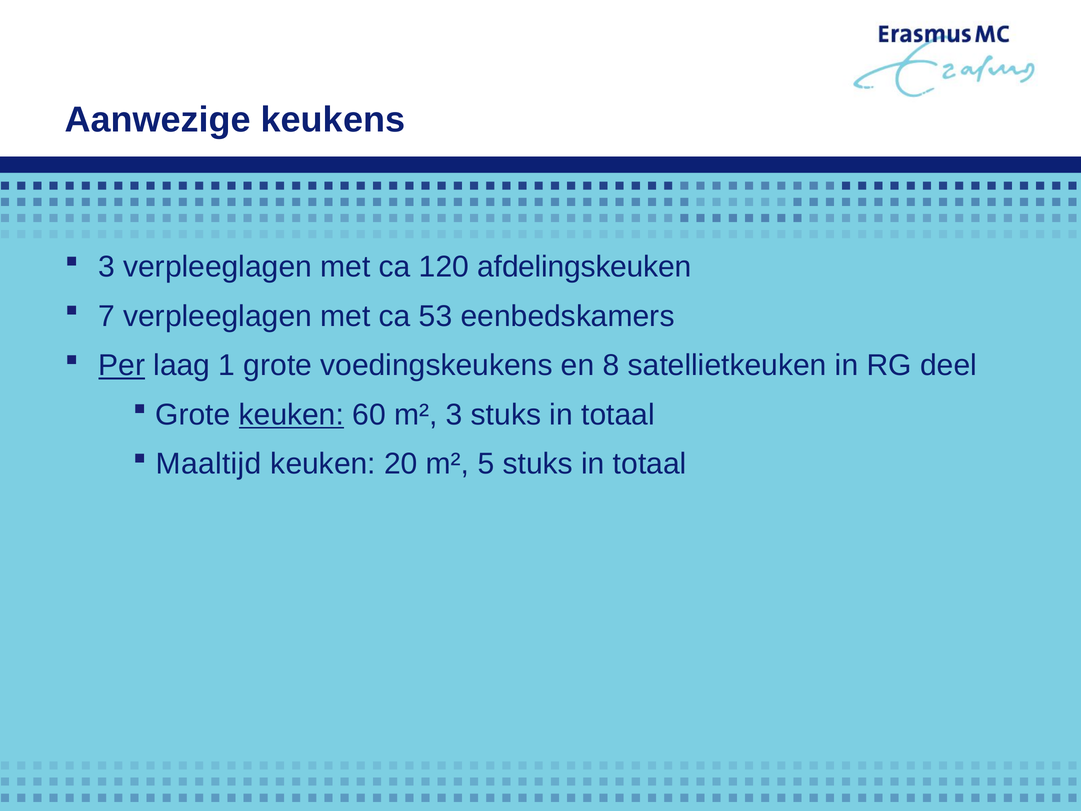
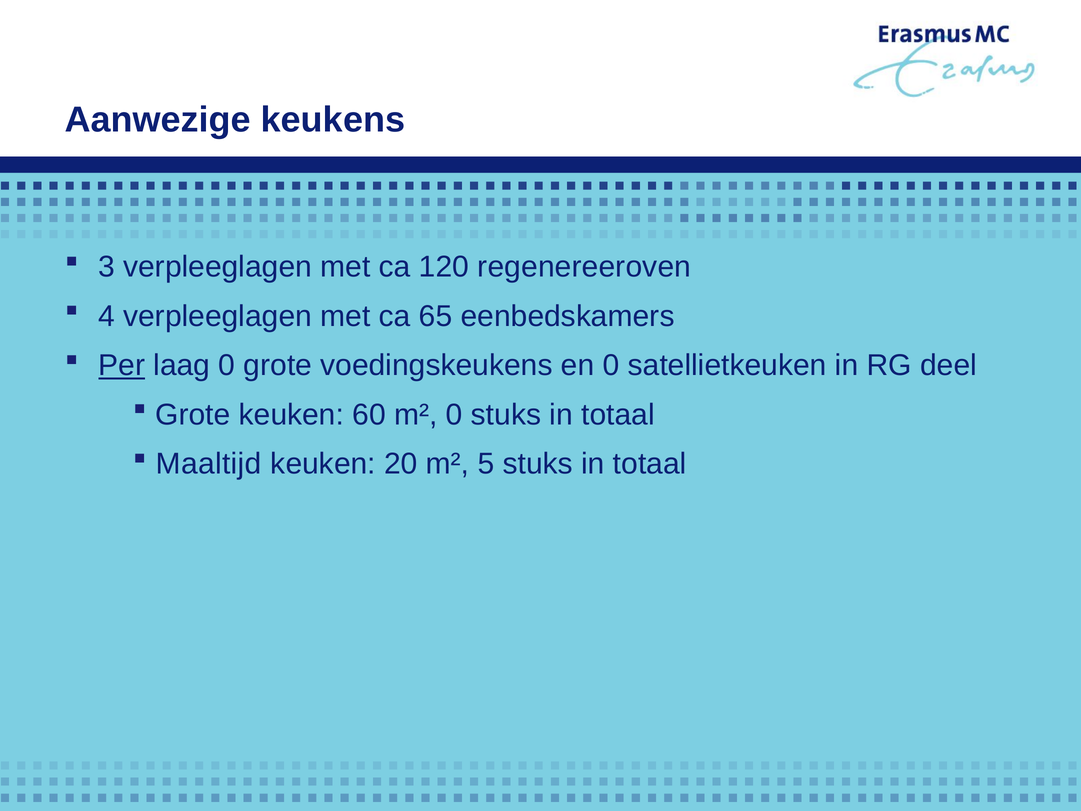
afdelingskeuken: afdelingskeuken -> regenereeroven (584, 267)
7: 7 -> 4 (107, 316)
53: 53 -> 65 (436, 316)
laag 1: 1 -> 0 (227, 365)
en 8: 8 -> 0 (611, 365)
keuken underline: present -> none (291, 415)
m² 3: 3 -> 0 (454, 415)
